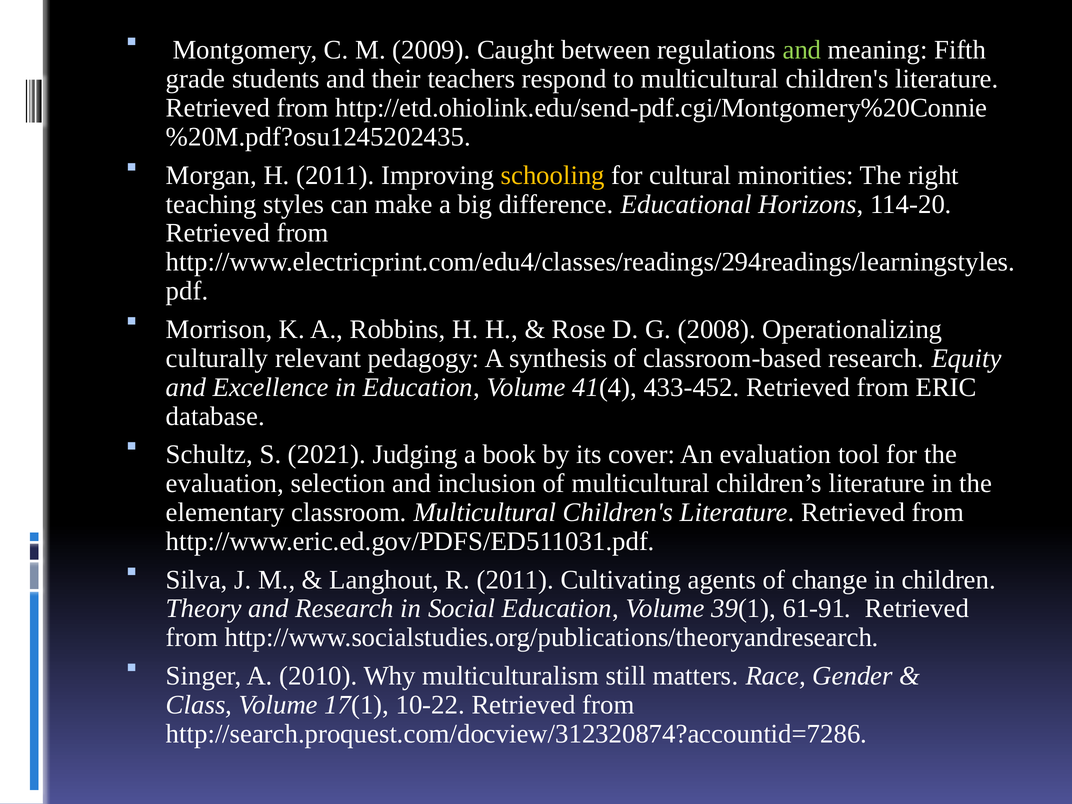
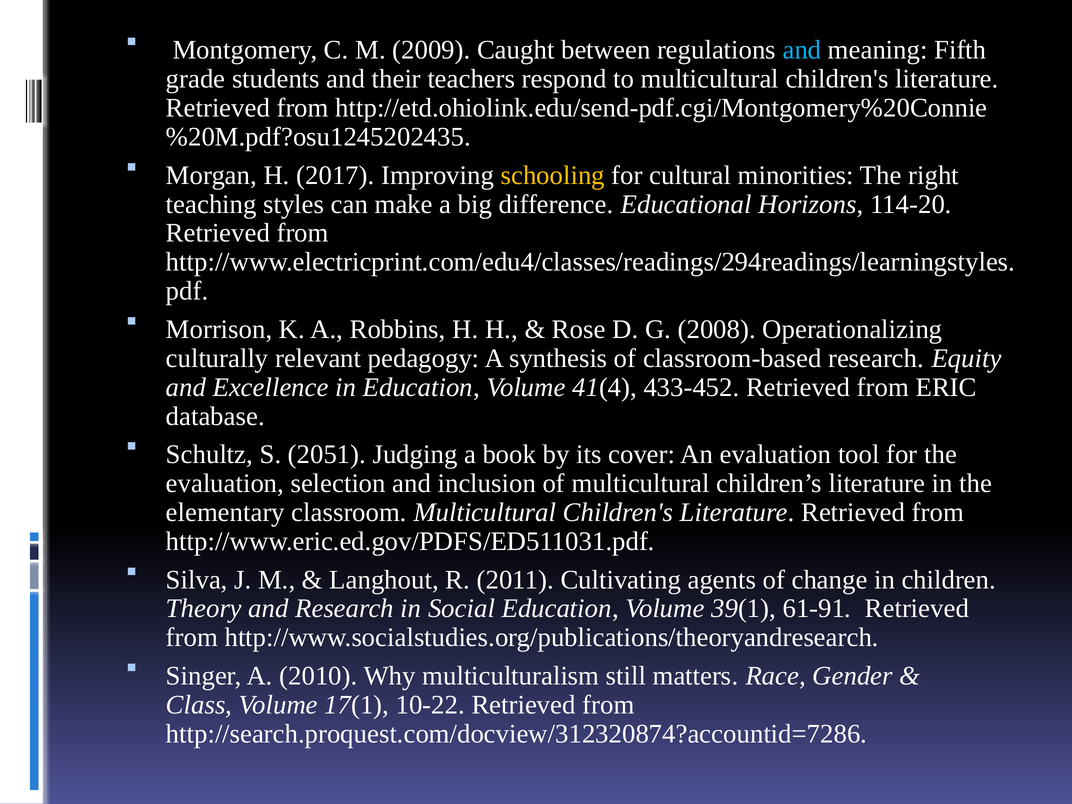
and colour: light green -> light blue (802, 50)
H 2011: 2011 -> 2017 (335, 175)
2021: 2021 -> 2051 (327, 455)
